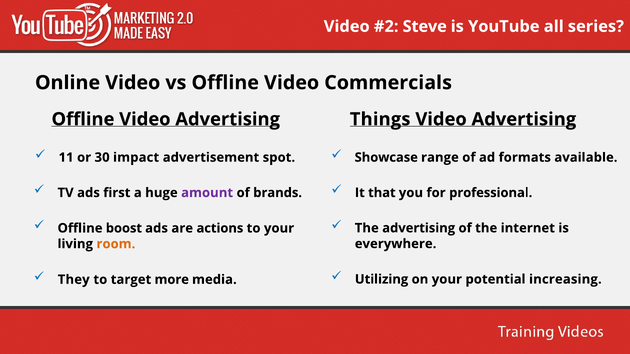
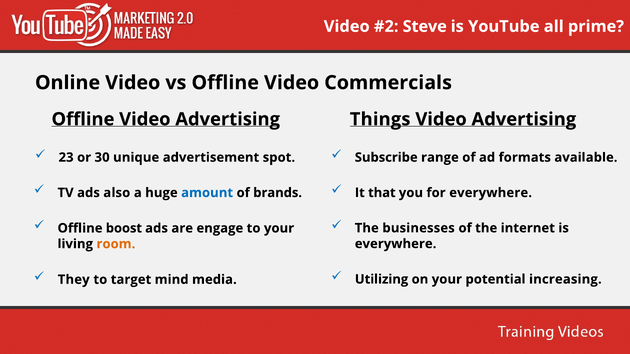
series: series -> prime (596, 26)
11: 11 -> 23 (66, 158)
impact: impact -> unique (136, 158)
Showcase: Showcase -> Subscribe (386, 158)
first: first -> also (117, 193)
amount colour: purple -> blue (207, 193)
for professional: professional -> everywhere (491, 193)
The advertising: advertising -> businesses (419, 228)
actions: actions -> engage (220, 228)
more: more -> mind (172, 280)
